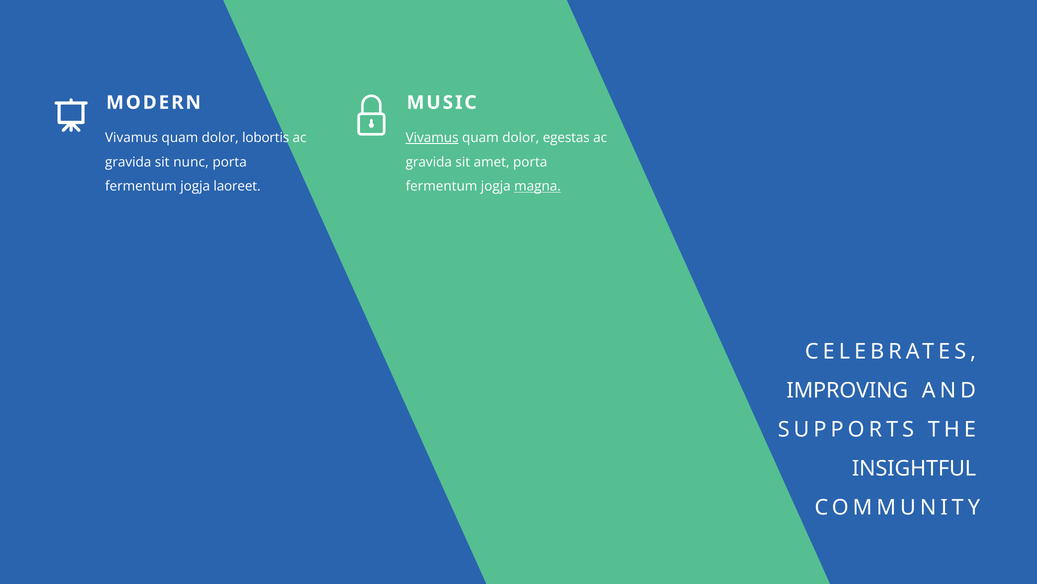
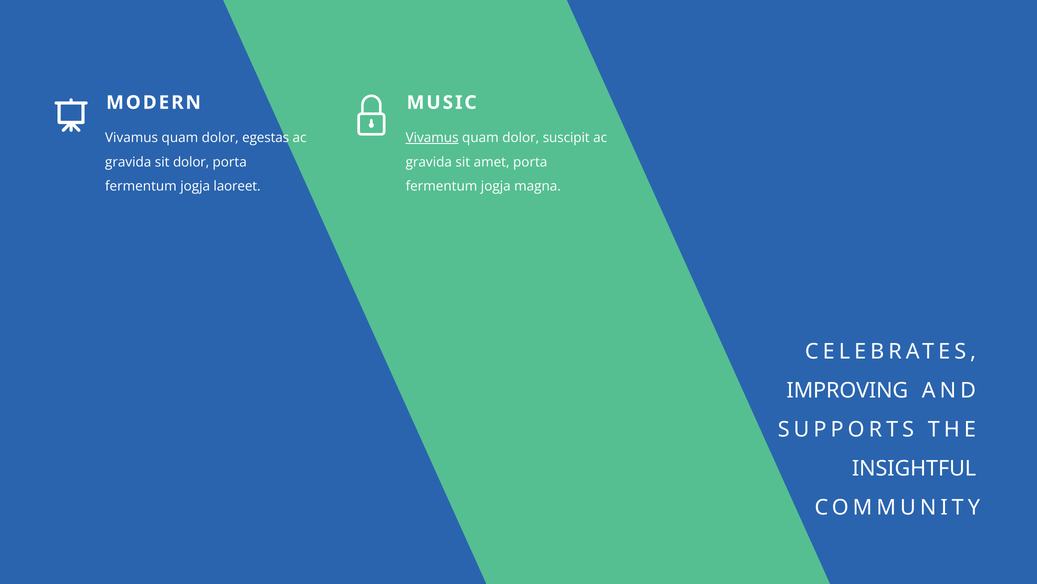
lobortis: lobortis -> egestas (266, 138)
egestas: egestas -> suscipit (566, 138)
sit nunc: nunc -> dolor (191, 162)
magna underline: present -> none (538, 186)
